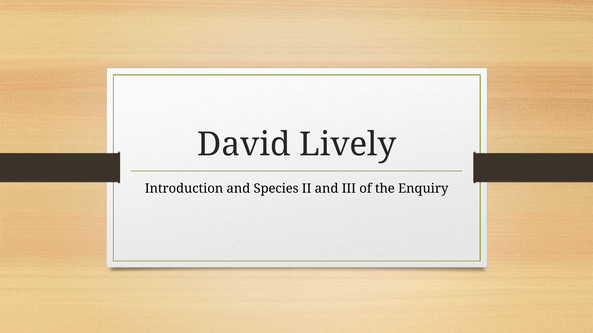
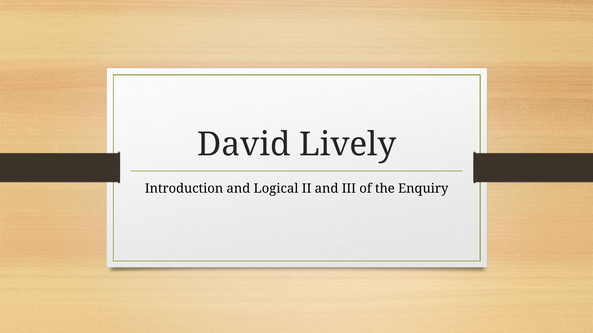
Species: Species -> Logical (276, 189)
